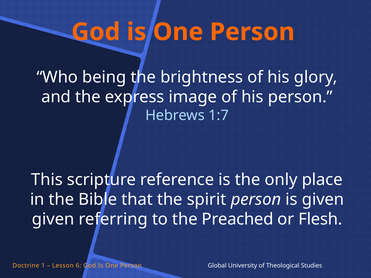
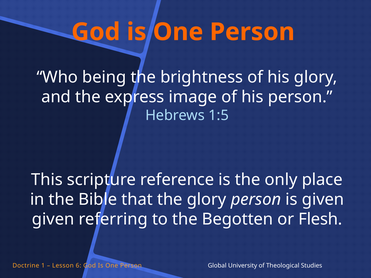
1:7: 1:7 -> 1:5 (219, 115)
the spirit: spirit -> glory (207, 200)
Preached: Preached -> Begotten (238, 219)
